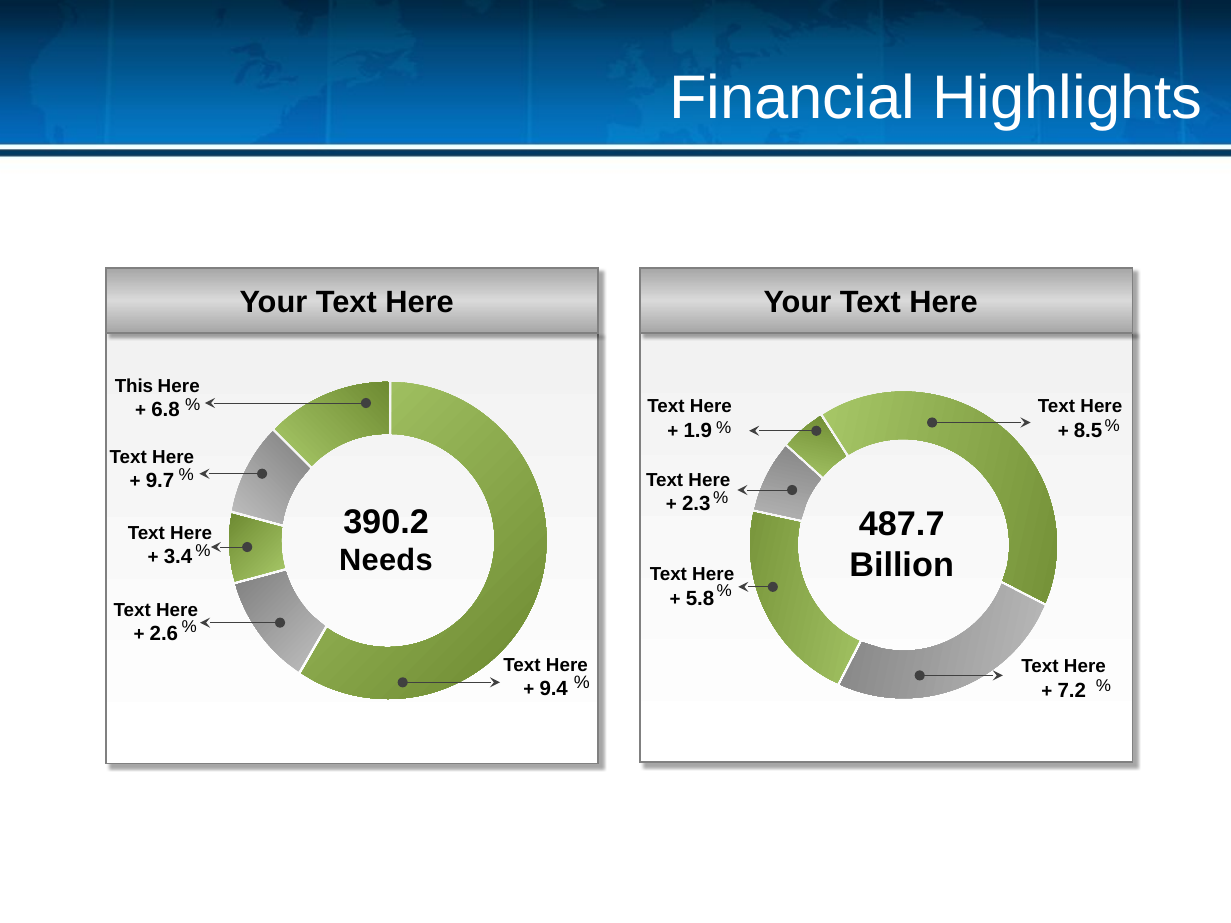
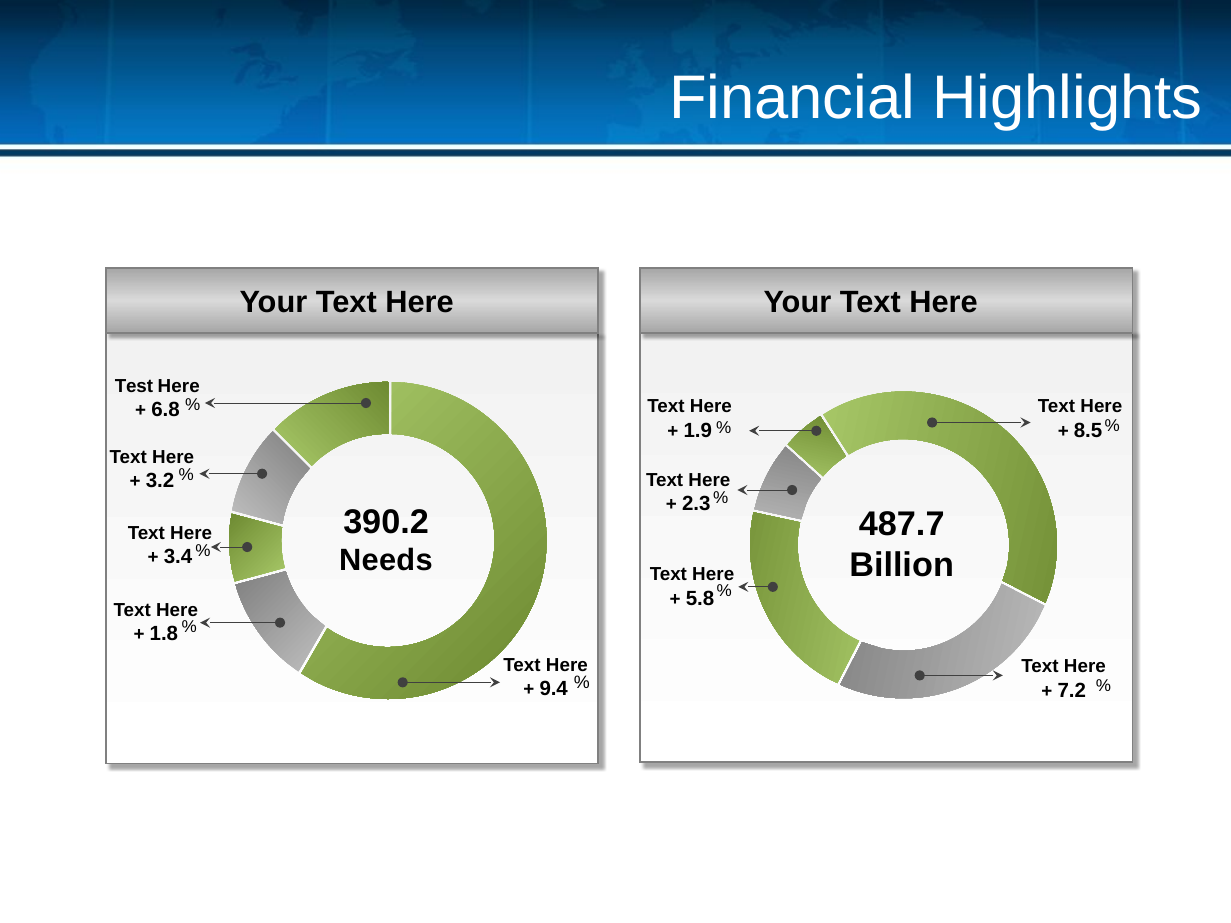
This: This -> Test (134, 386)
9.7: 9.7 -> 3.2 (160, 481)
2.6: 2.6 -> 1.8 (164, 634)
